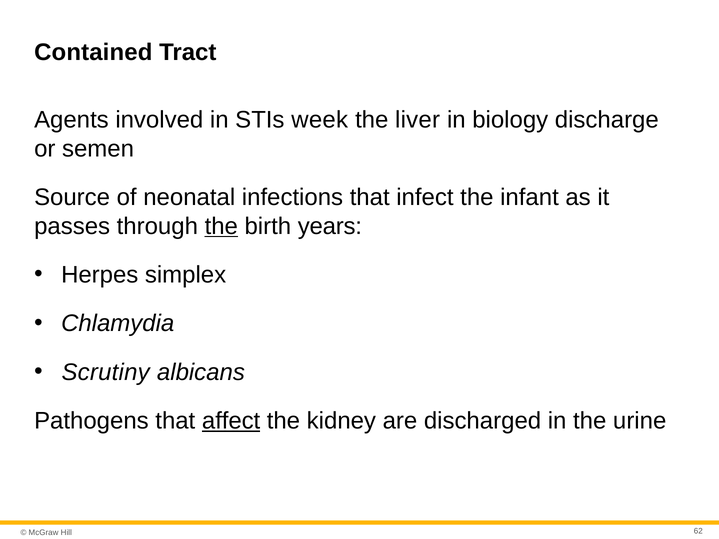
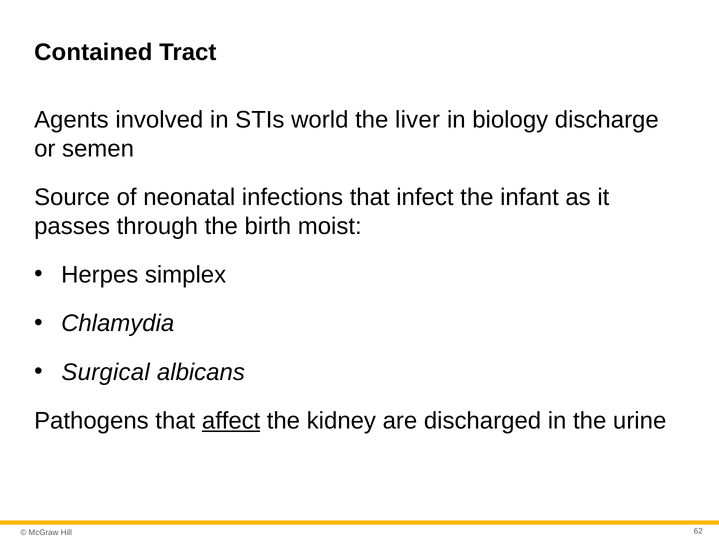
week: week -> world (320, 120)
the underline: present -> none (221, 226)
years: years -> moist (330, 226)
Scrutiny: Scrutiny -> Surgical (106, 372)
